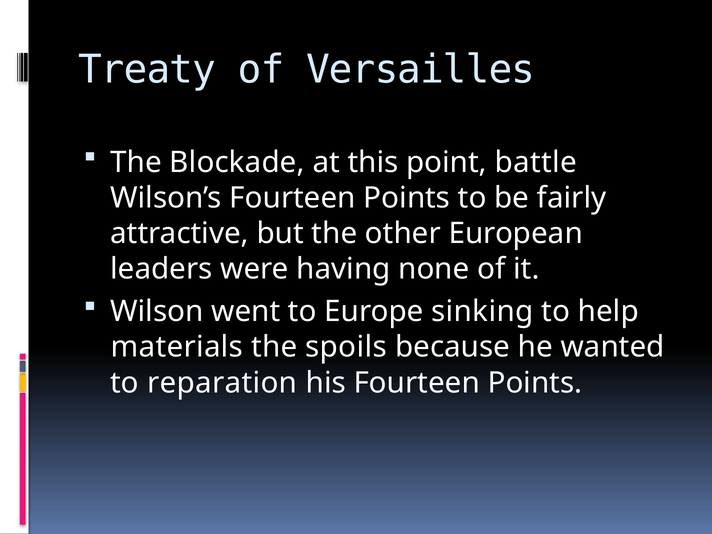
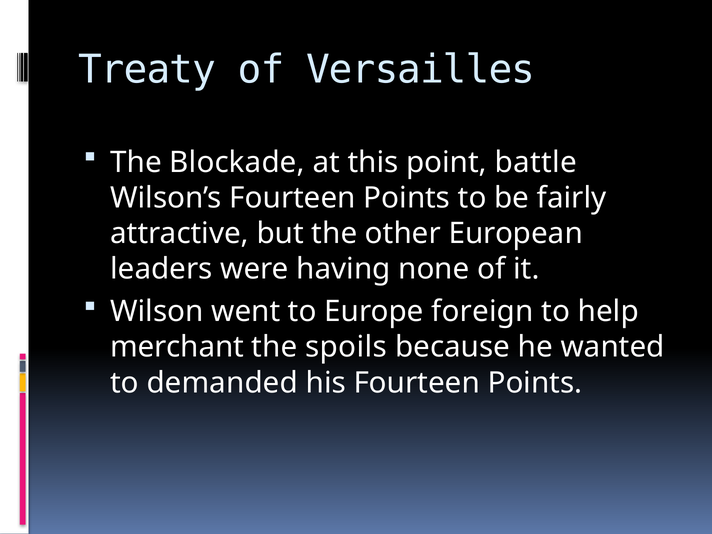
sinking: sinking -> foreign (482, 312)
materials: materials -> merchant (177, 347)
reparation: reparation -> demanded (222, 383)
